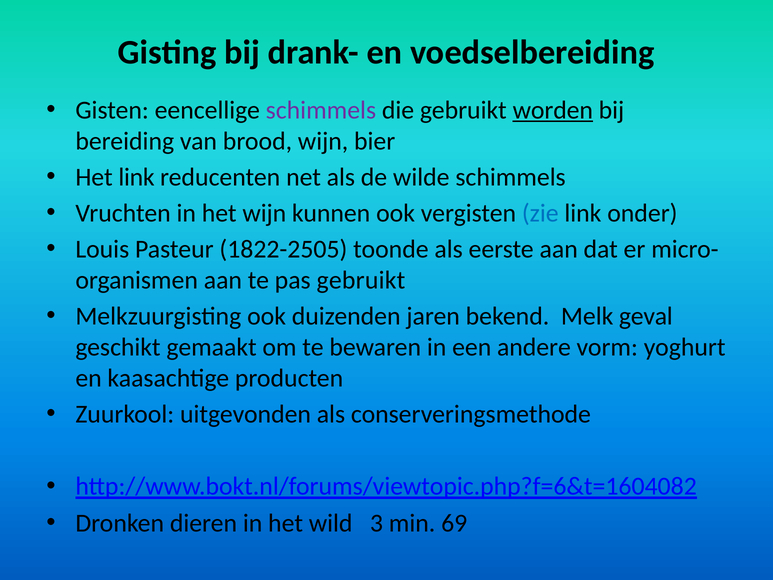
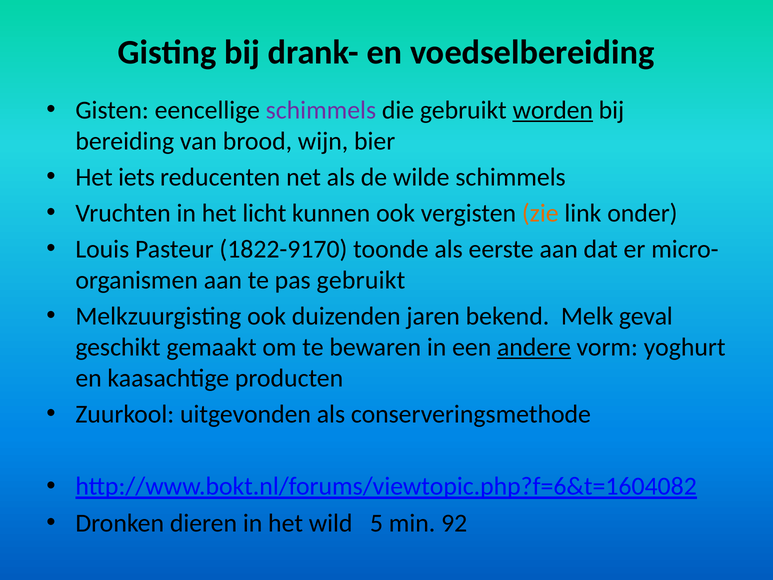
Het link: link -> iets (137, 177)
het wijn: wijn -> licht (264, 213)
zie colour: blue -> orange (540, 213)
1822-2505: 1822-2505 -> 1822-9170 (283, 249)
andere underline: none -> present (534, 347)
3: 3 -> 5 (377, 523)
69: 69 -> 92 (454, 523)
